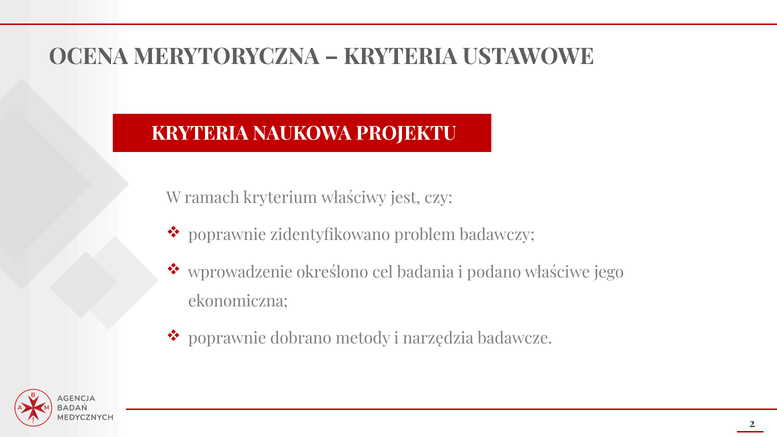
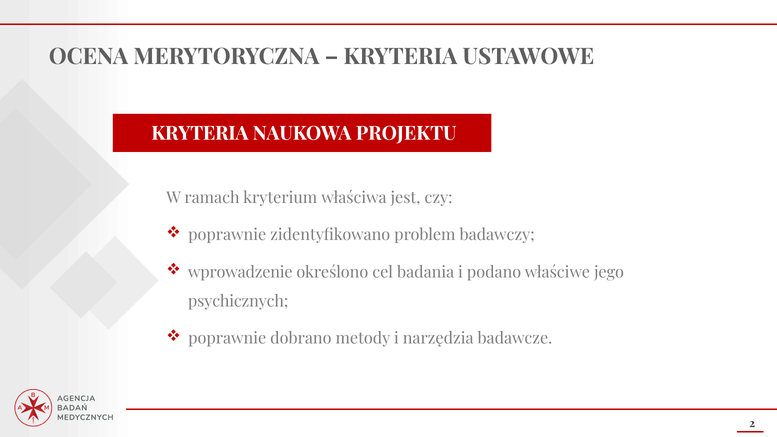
właściwy: właściwy -> właściwa (354, 198)
ekonomiczna: ekonomiczna -> psychicznych (238, 301)
